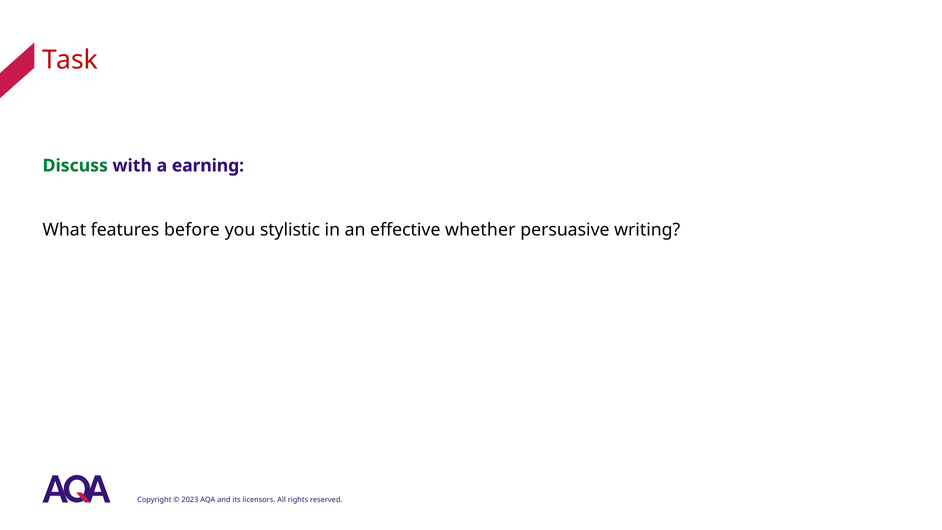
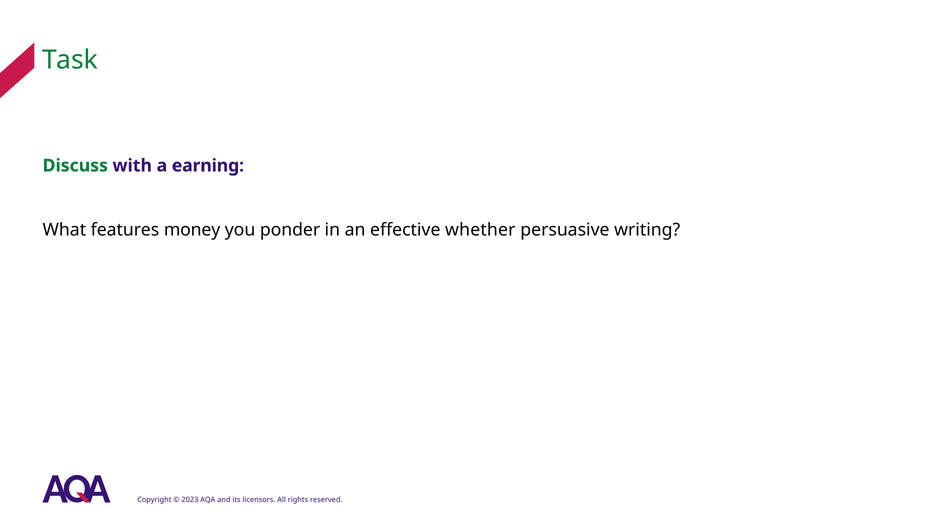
Task colour: red -> green (70, 60)
before: before -> money (192, 230)
stylistic: stylistic -> ponder (290, 230)
